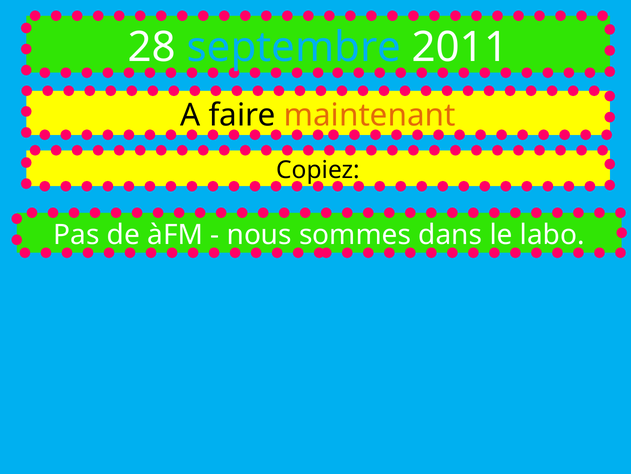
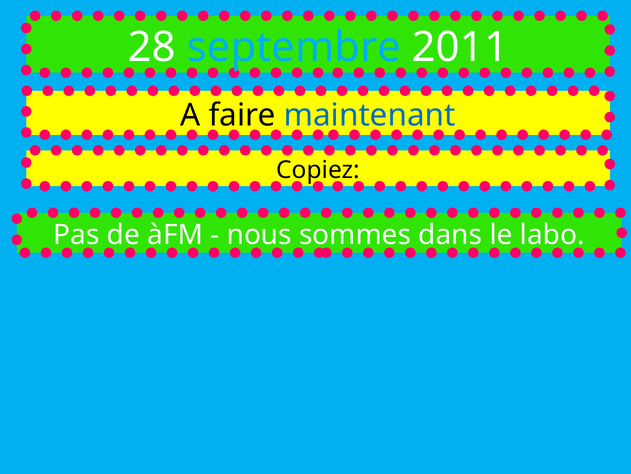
maintenant colour: orange -> blue (370, 115)
